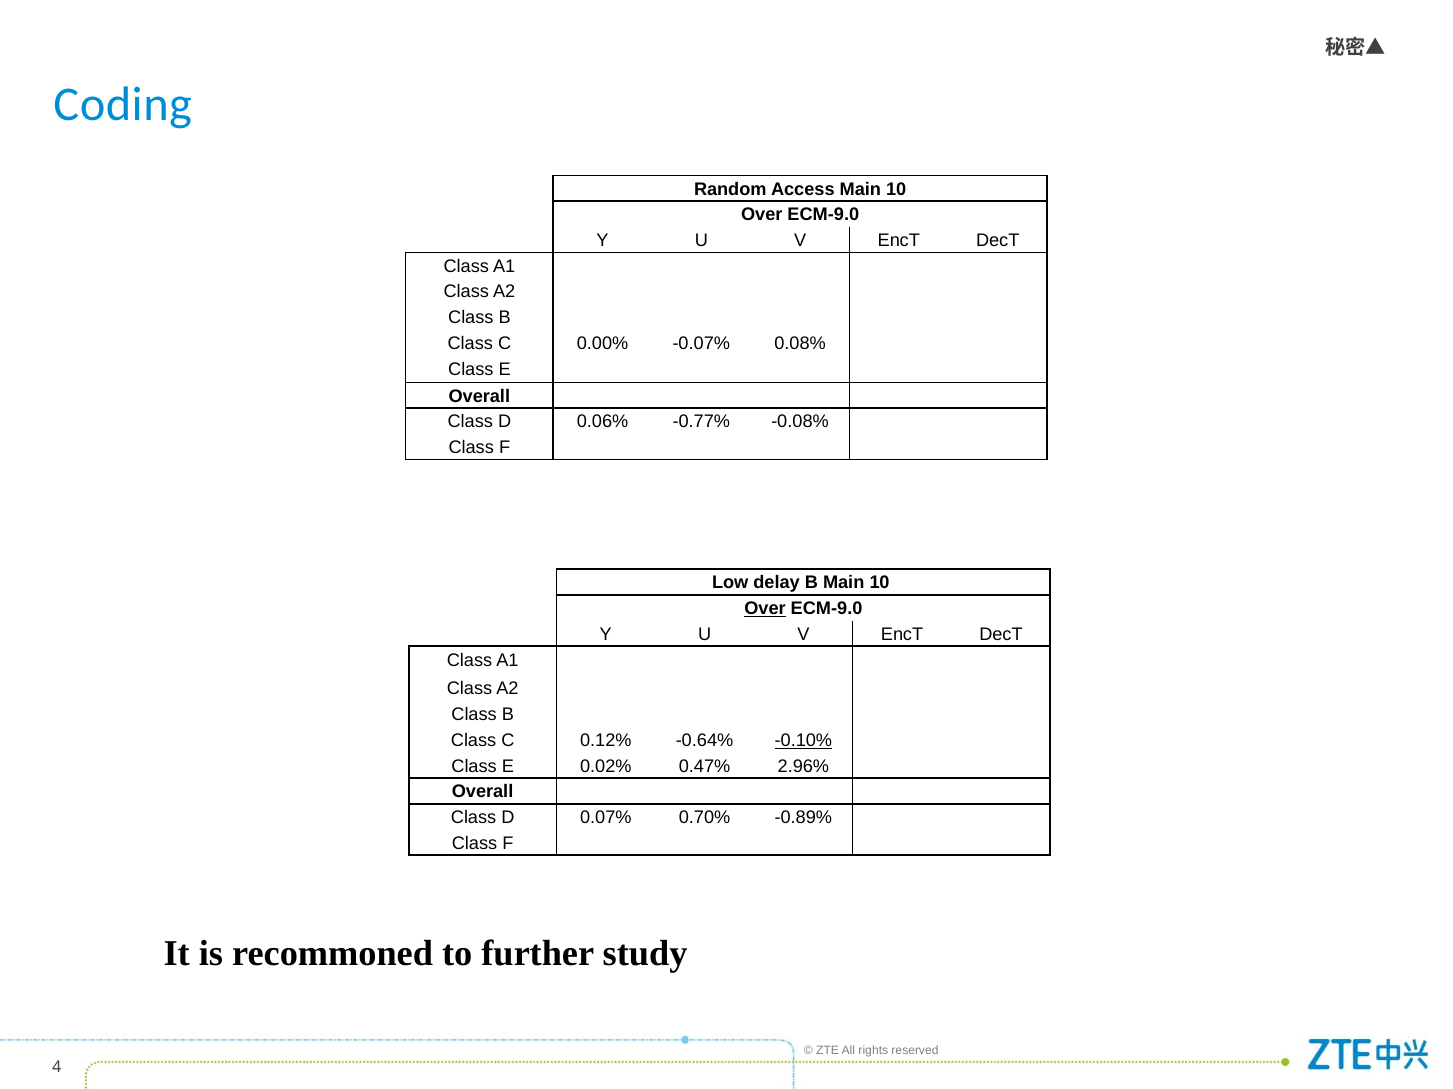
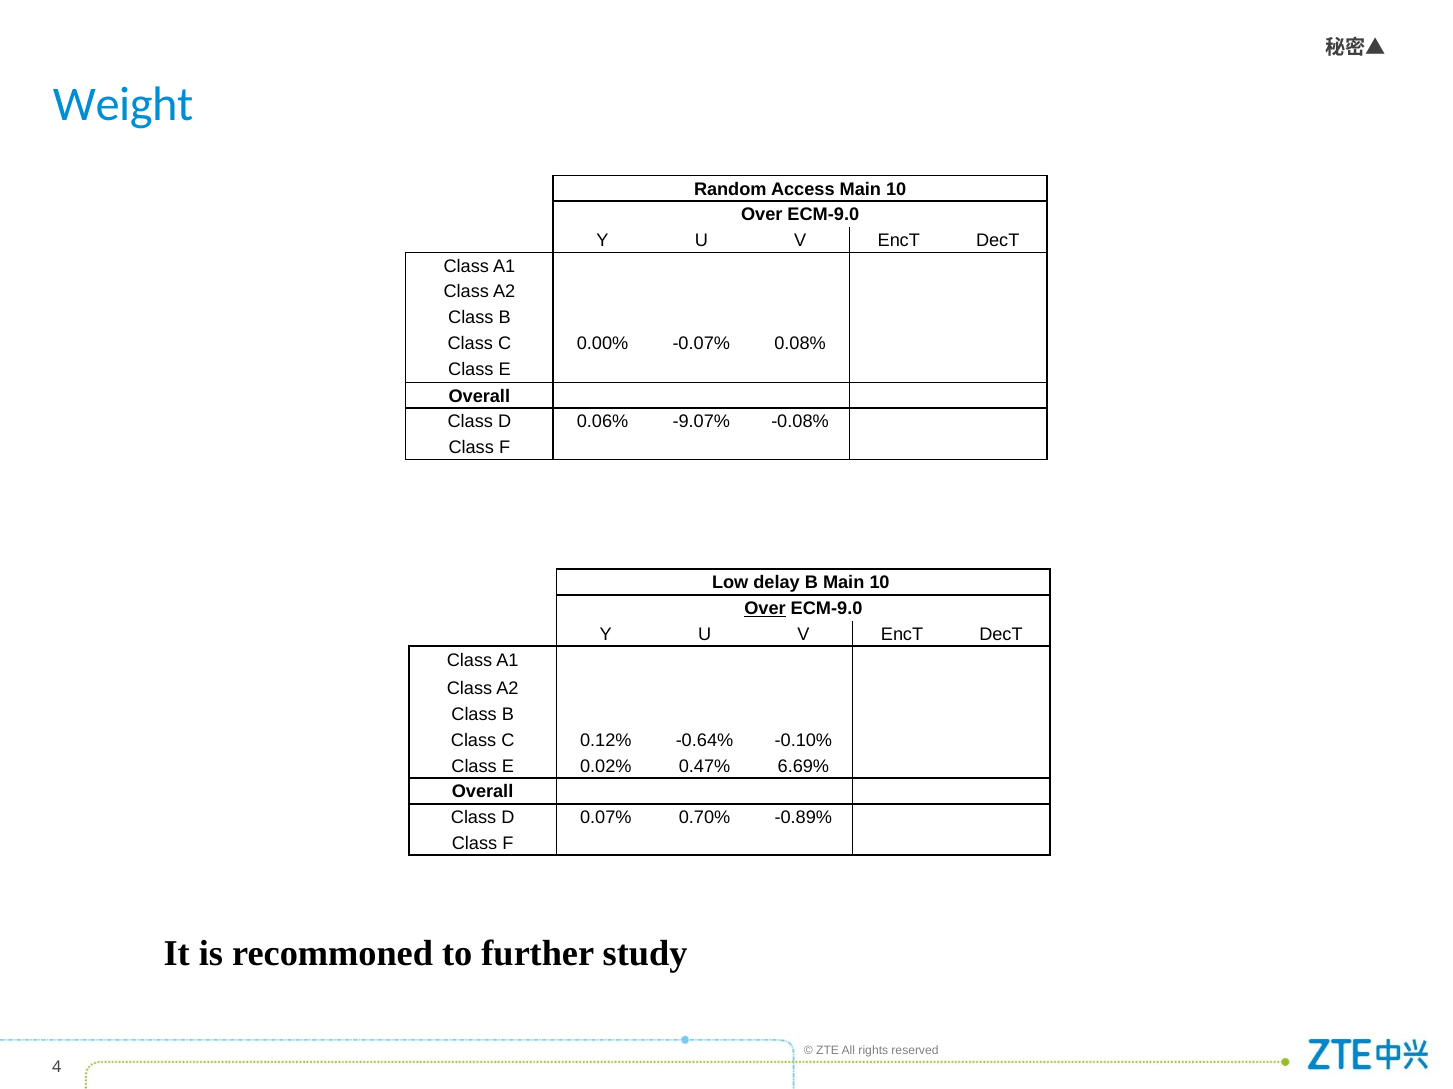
Coding: Coding -> Weight (123, 105)
-0.77%: -0.77% -> -9.07% (701, 422)
-0.10% underline: present -> none (803, 741)
2.96%: 2.96% -> 6.69% (803, 767)
